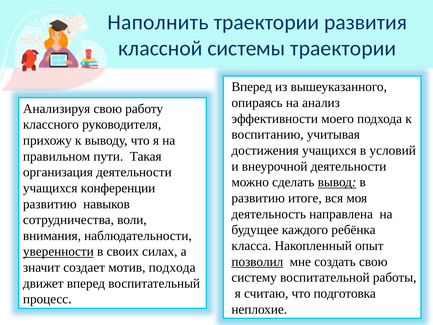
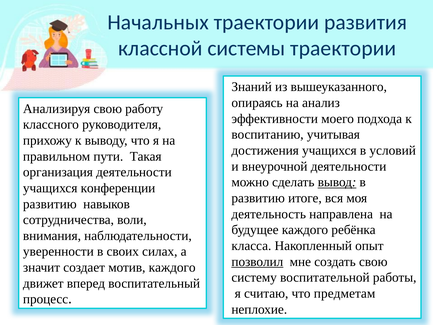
Наполнить: Наполнить -> Начальных (158, 22)
Вперед: Вперед -> Знаний (252, 87)
уверенности underline: present -> none (58, 251)
мотив подхода: подхода -> каждого (172, 267)
подготовка: подготовка -> предметам (345, 293)
